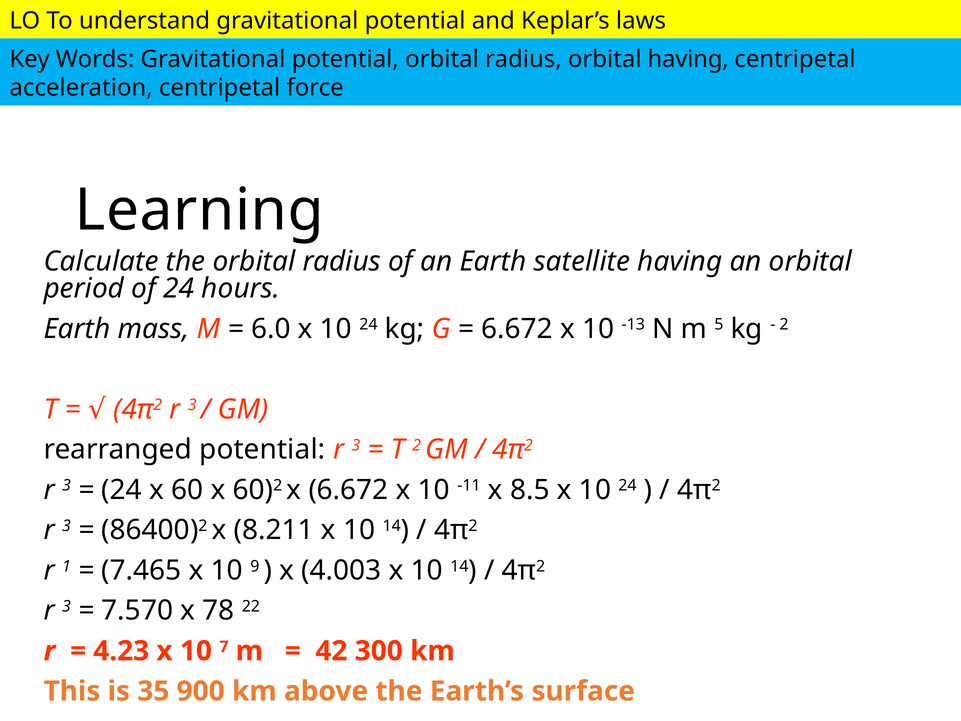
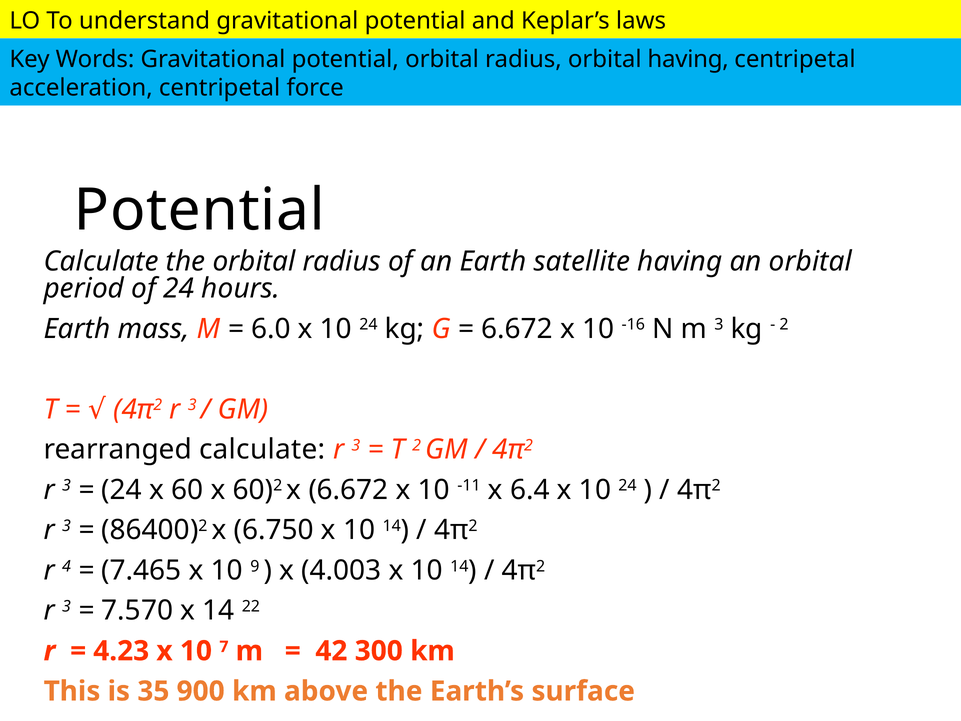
Learning: Learning -> Potential (199, 210)
-13: -13 -> -16 (633, 325)
m 5: 5 -> 3 (719, 325)
rearranged potential: potential -> calculate (262, 449)
8.5: 8.5 -> 6.4 (530, 490)
8.211: 8.211 -> 6.750 (274, 530)
r 1: 1 -> 4 (66, 566)
x 78: 78 -> 14 (218, 611)
